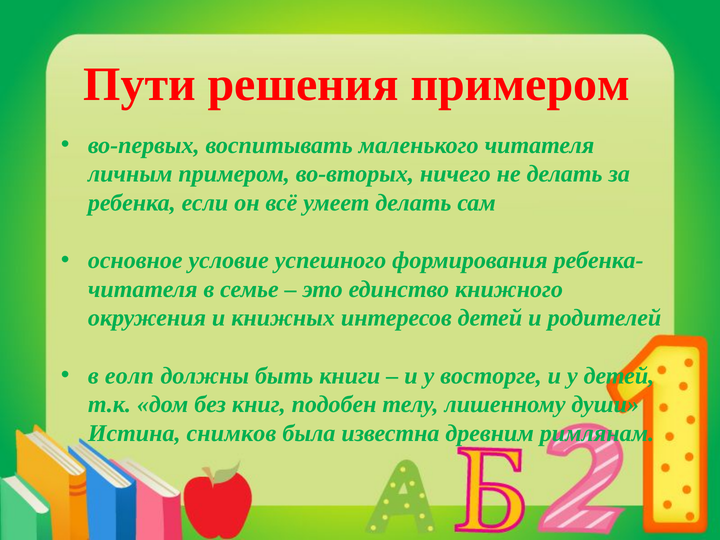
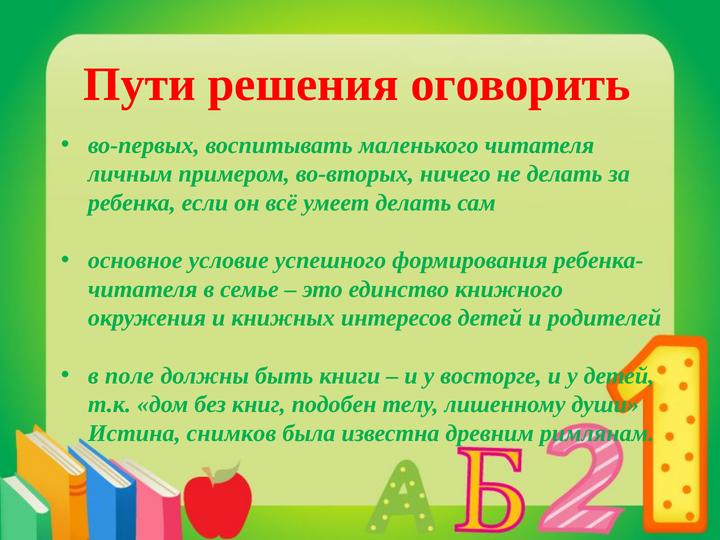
решения примером: примером -> оговорить (520, 85)
еолп: еолп -> поле (129, 376)
